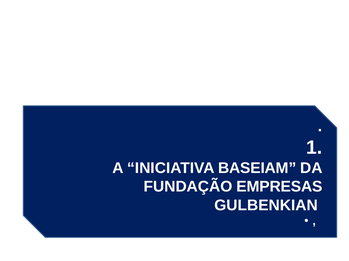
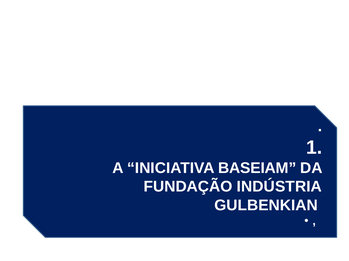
EMPRESAS: EMPRESAS -> INDÚSTRIA (279, 187)
